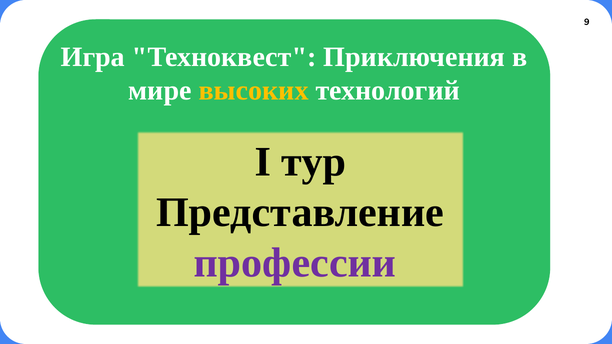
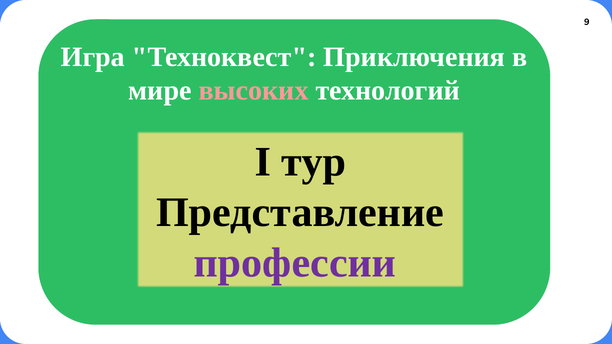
высоких colour: yellow -> pink (254, 91)
